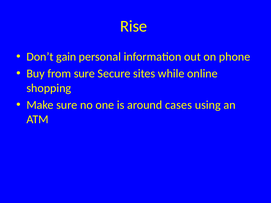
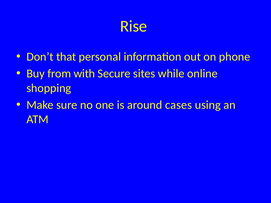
gain: gain -> that (66, 57)
from sure: sure -> with (84, 74)
